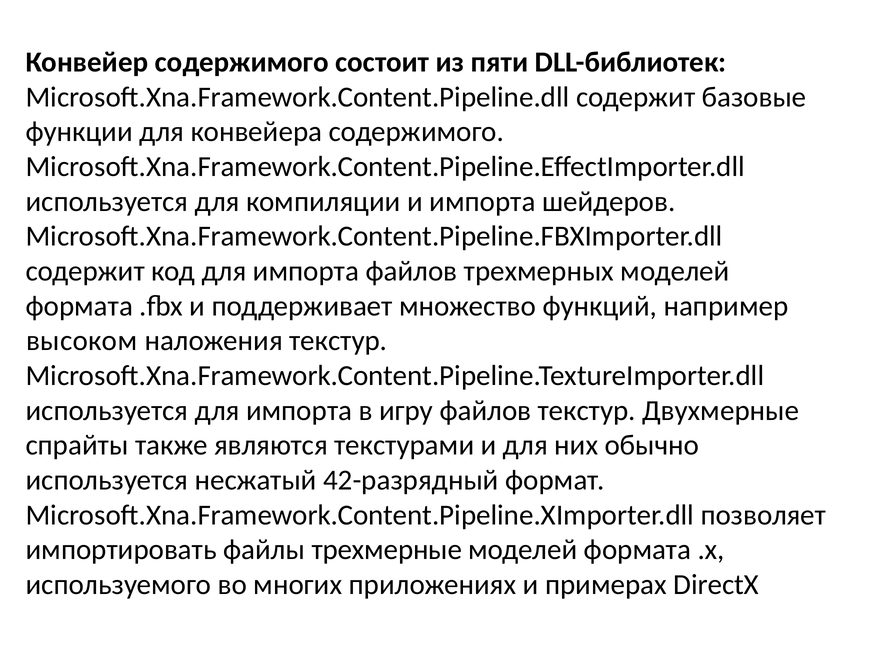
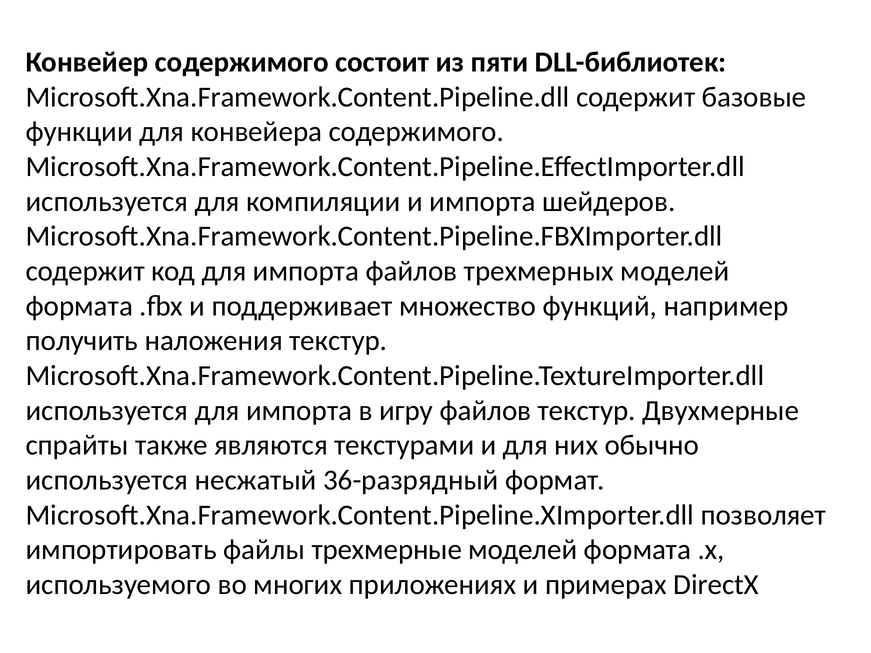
высоком: высоком -> получить (82, 341)
42-разрядный: 42-разрядный -> 36-разрядный (411, 480)
